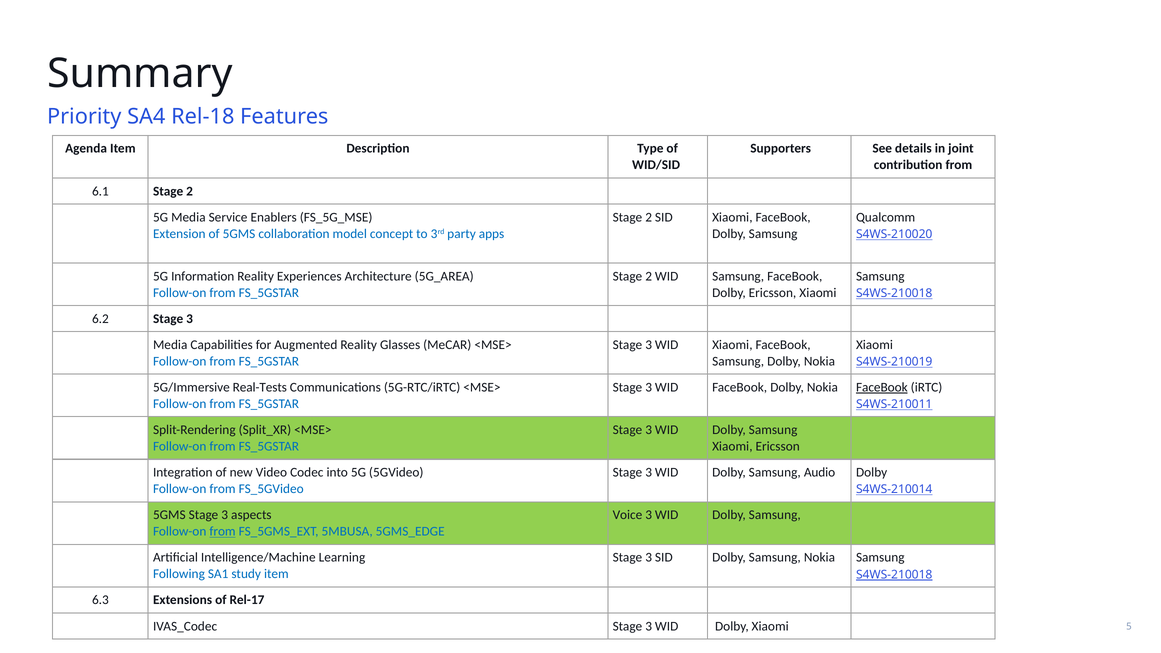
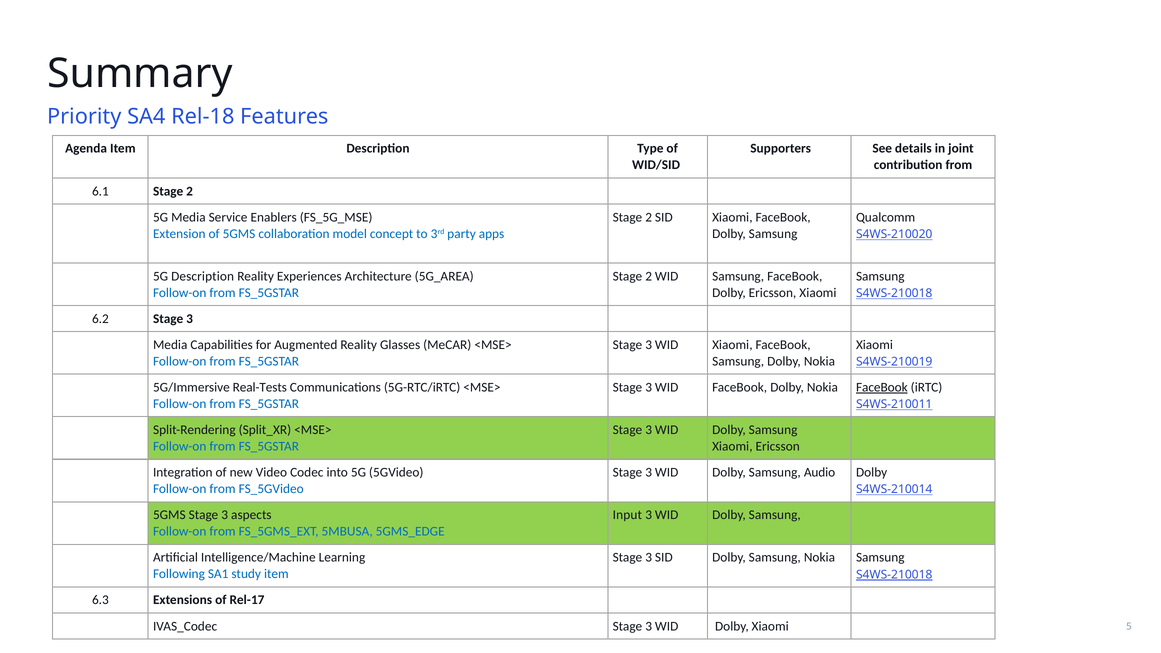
5G Information: Information -> Description (203, 276)
Voice: Voice -> Input (627, 515)
from underline: present -> none (223, 531)
